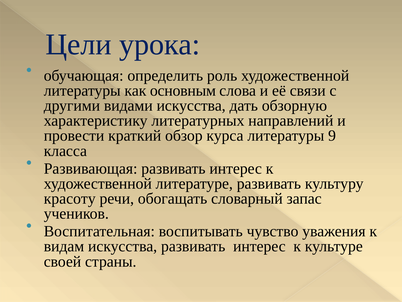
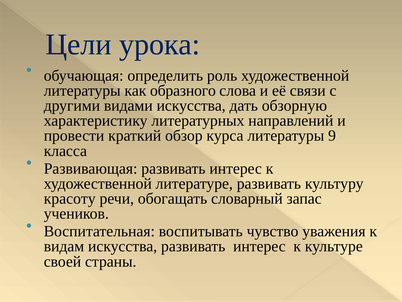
основным: основным -> образного (183, 91)
